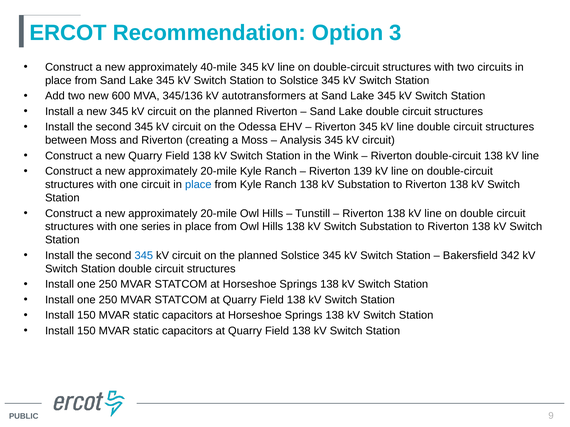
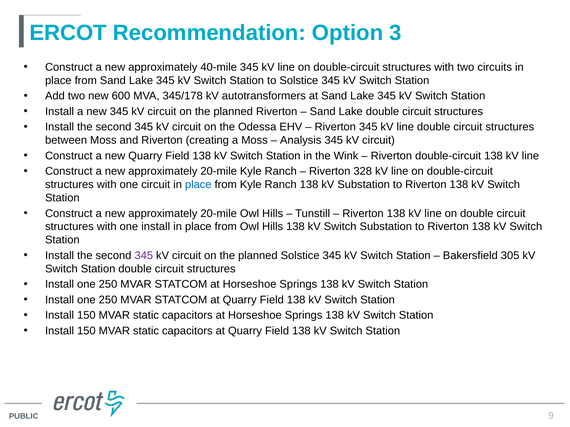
345/136: 345/136 -> 345/178 (183, 96)
139: 139 -> 328 (363, 171)
one series: series -> install (156, 227)
345 colour: blue -> purple (144, 256)
342: 342 -> 305 (510, 256)
